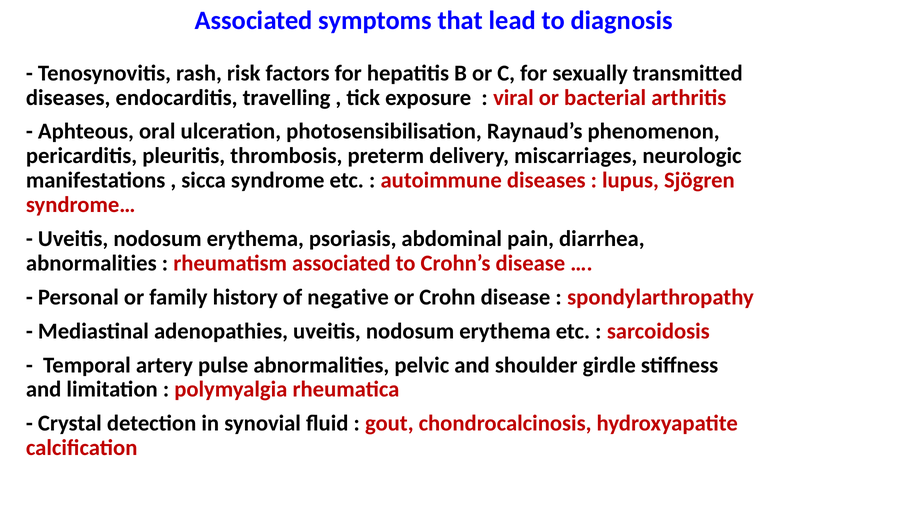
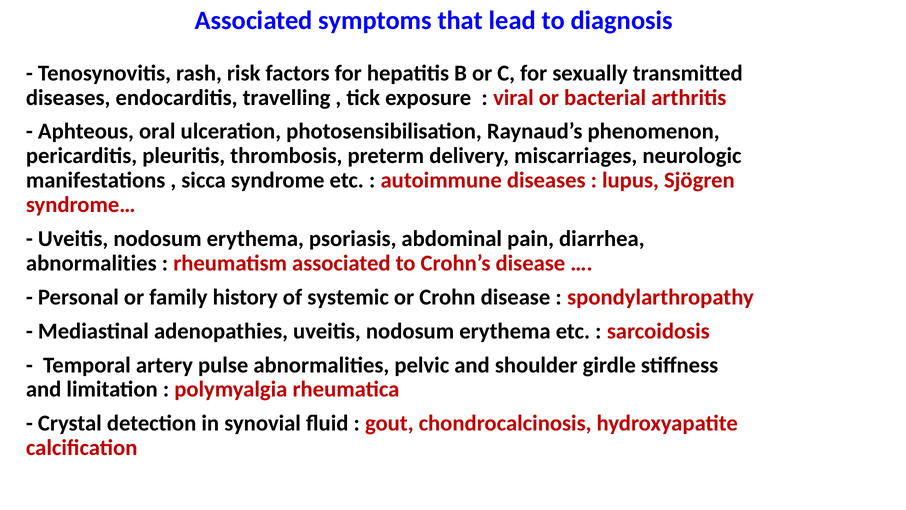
negative: negative -> systemic (348, 297)
